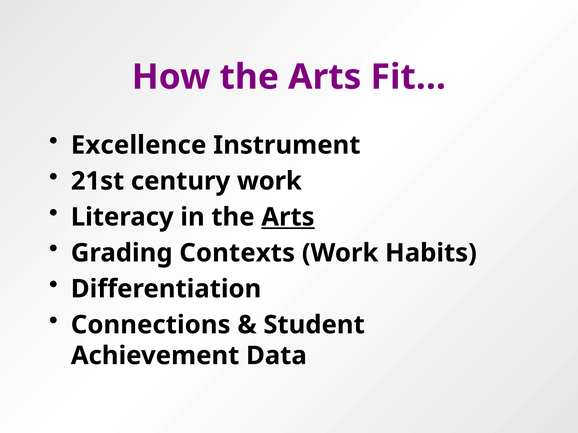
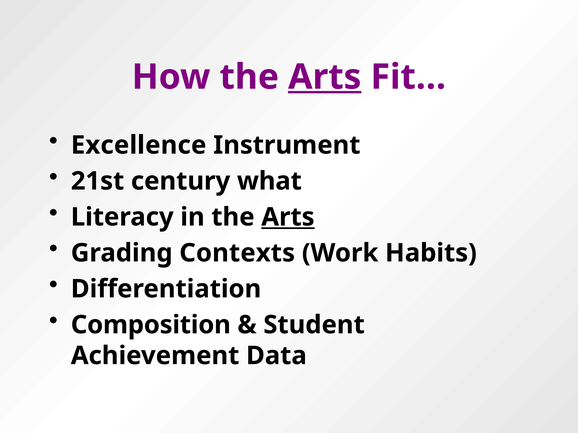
Arts underline: none -> present (325, 77)
century work: work -> what (269, 181)
Connections: Connections -> Composition (151, 325)
